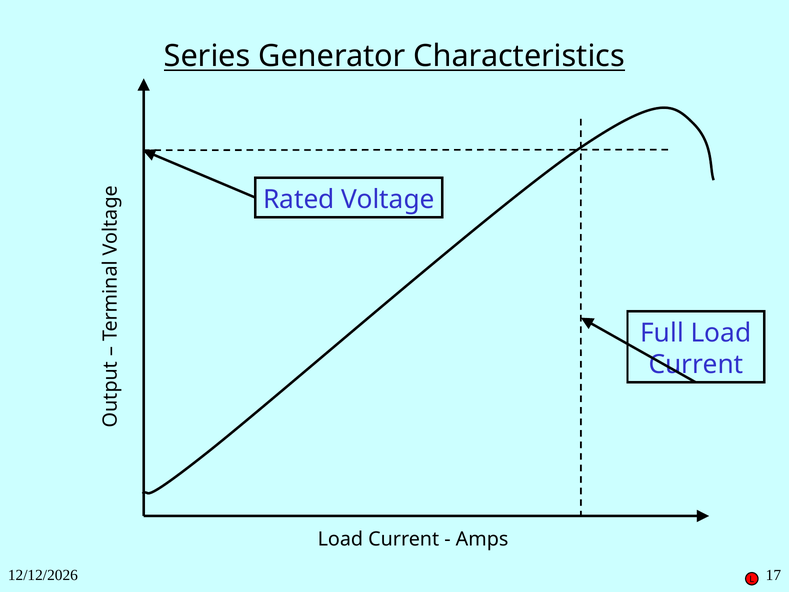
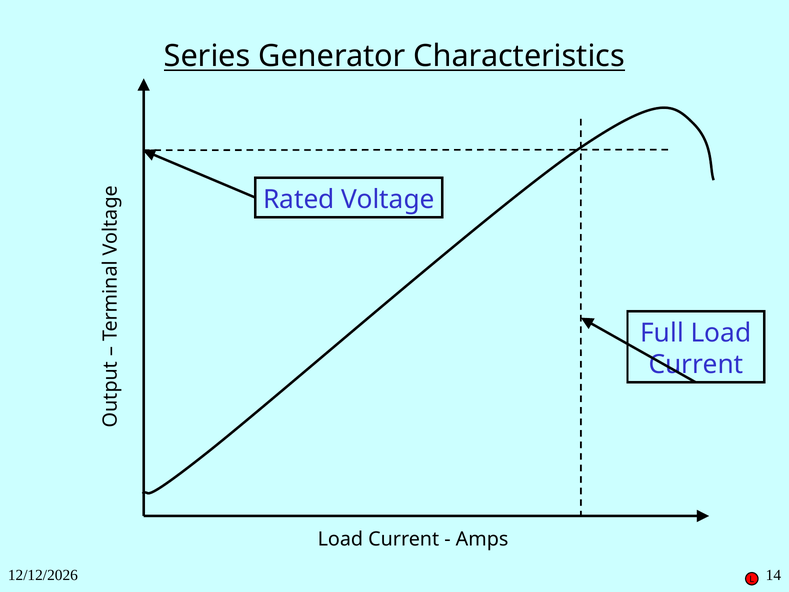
17: 17 -> 14 (773, 575)
